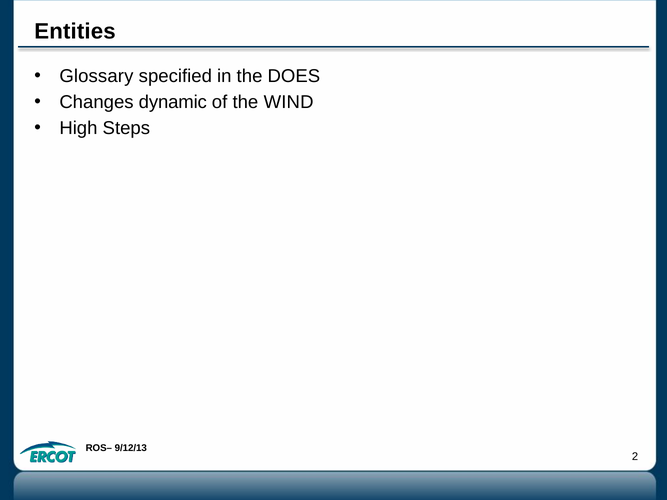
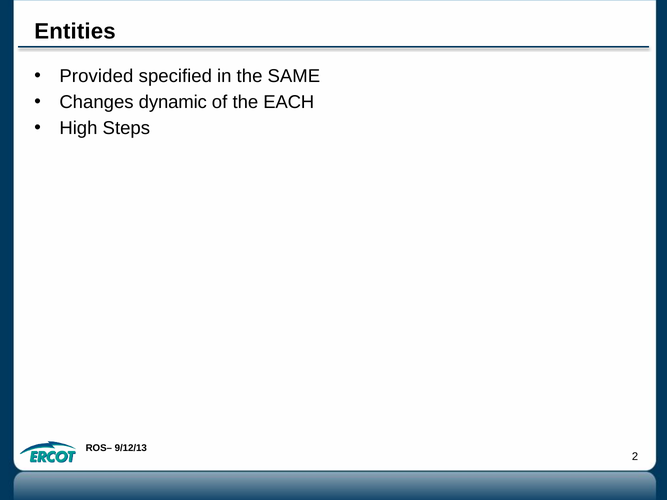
Glossary: Glossary -> Provided (96, 76)
DOES: DOES -> SAME (294, 76)
WIND: WIND -> EACH (289, 102)
